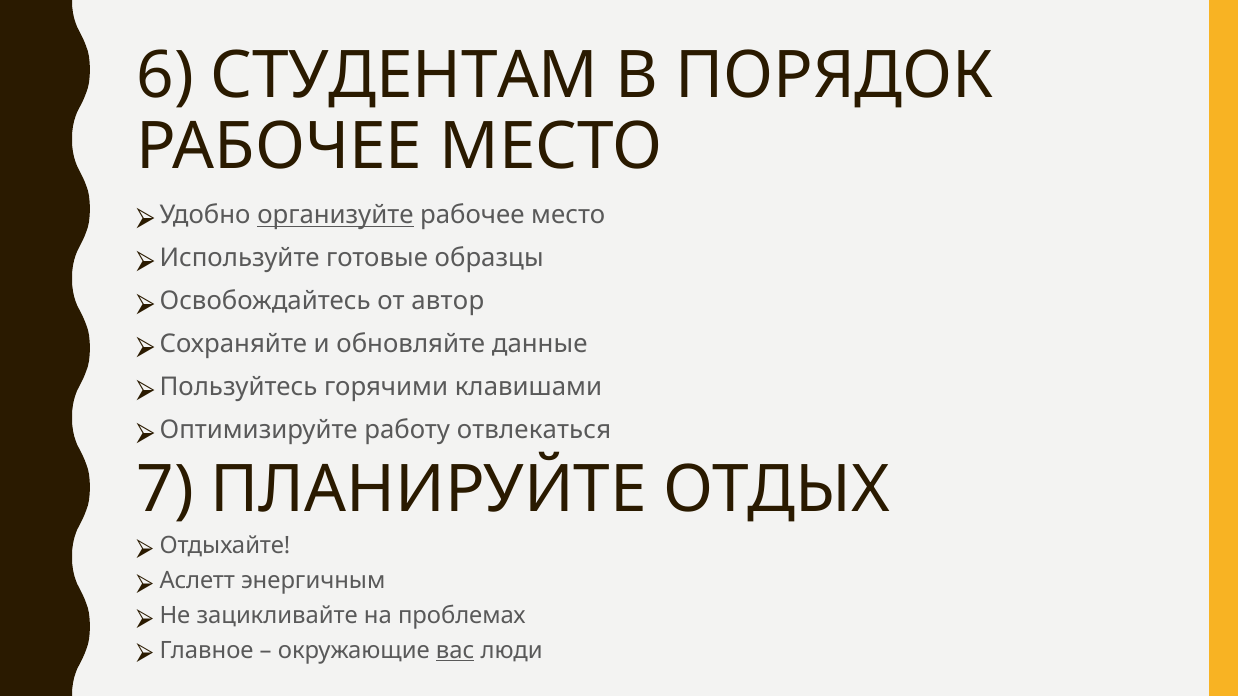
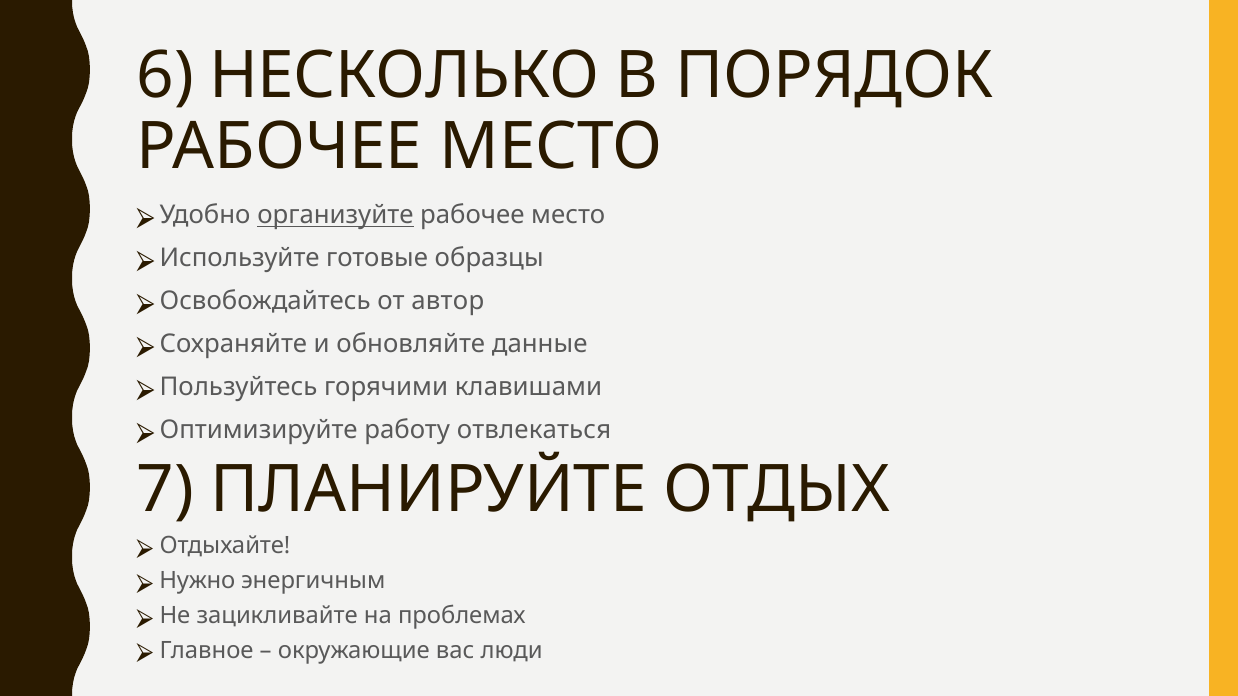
СТУДЕНТАМ: СТУДЕНТАМ -> НЕСКОЛЬКО (405, 76)
Аслетт: Аслетт -> Нужно (197, 581)
вас underline: present -> none (455, 651)
